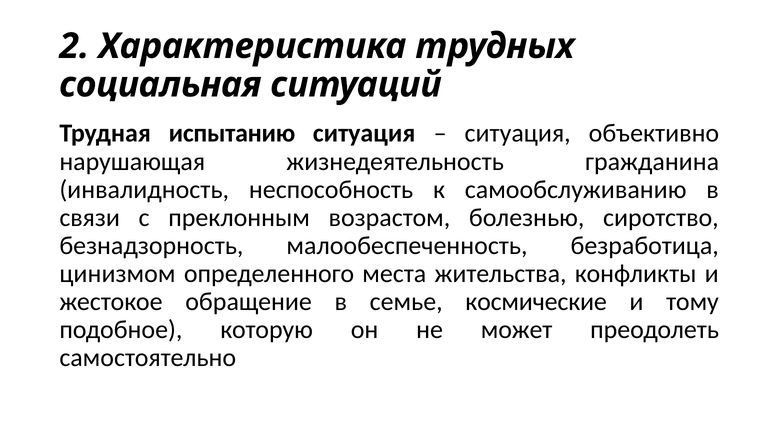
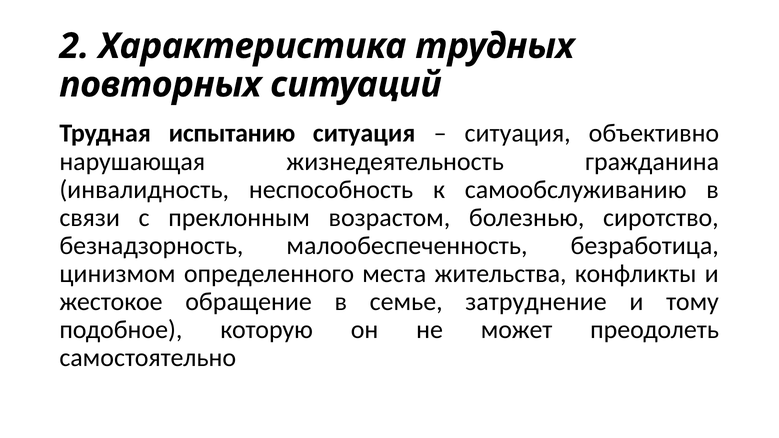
социальная: социальная -> повторных (160, 85)
космические: космические -> затруднение (536, 302)
